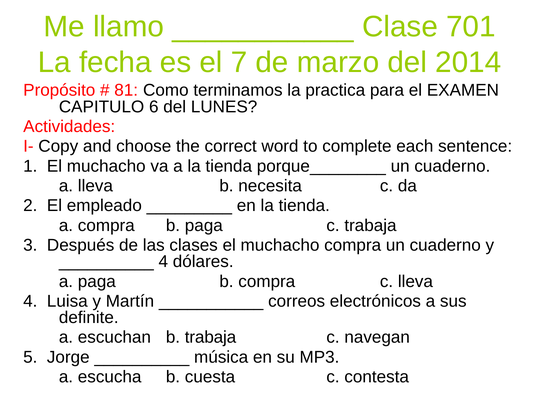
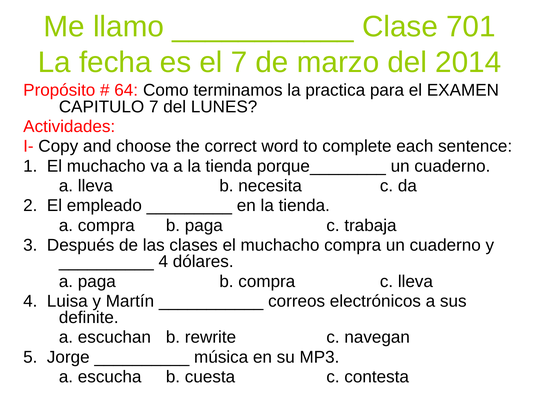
81: 81 -> 64 (126, 90)
CAPITULO 6: 6 -> 7 (154, 107)
b trabaja: trabaja -> rewrite (210, 338)
